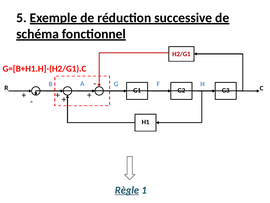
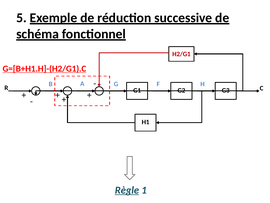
G=[B+H1.H]-(H2/G1).C underline: none -> present (44, 69)
